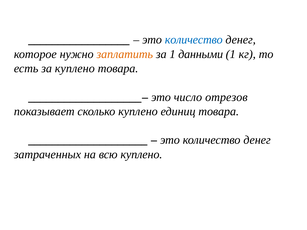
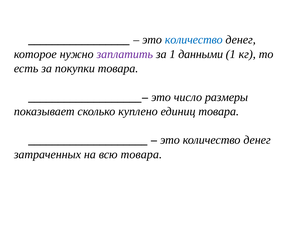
заплатить colour: orange -> purple (125, 54)
за куплено: куплено -> покупки (75, 69)
отрезов: отрезов -> размеры (226, 97)
всю куплено: куплено -> товара (141, 155)
